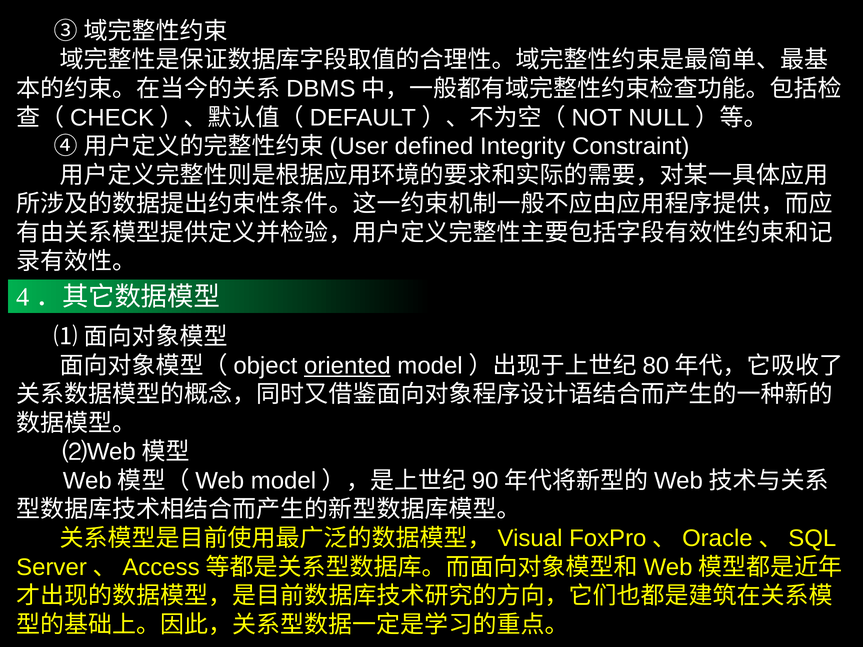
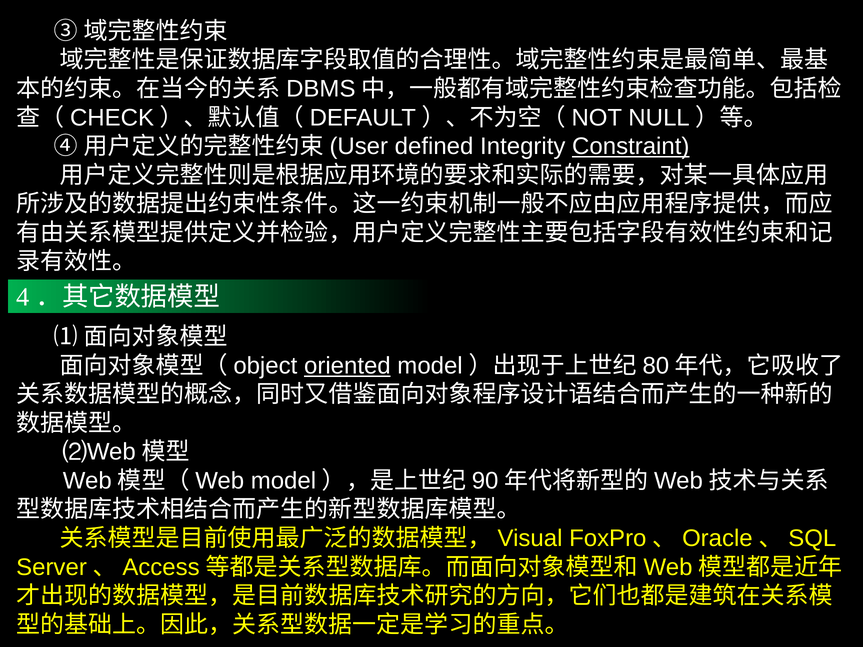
Constraint underline: none -> present (631, 146)
